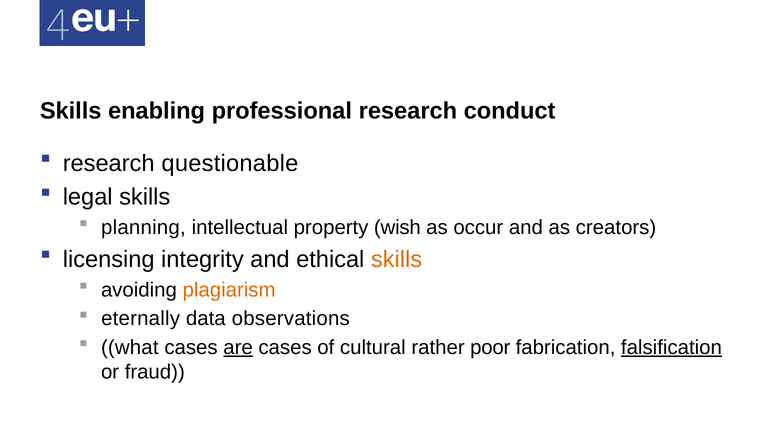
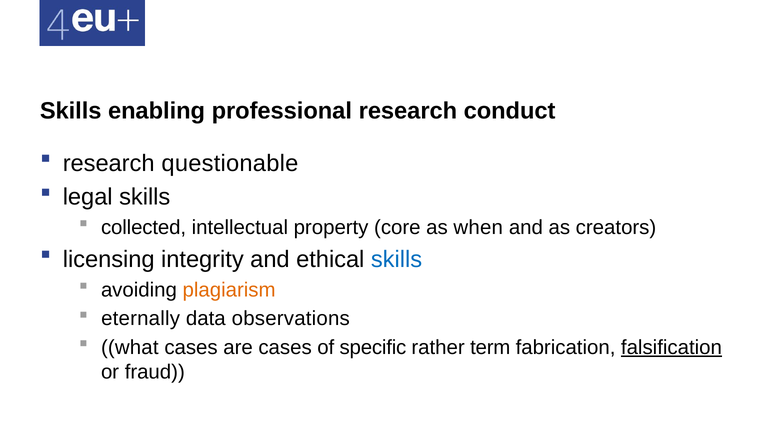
planning: planning -> collected (144, 227)
wish: wish -> core (397, 227)
occur: occur -> when (478, 227)
skills colour: orange -> blue (397, 259)
are underline: present -> none (238, 347)
cultural: cultural -> specific (373, 347)
poor: poor -> term (490, 347)
